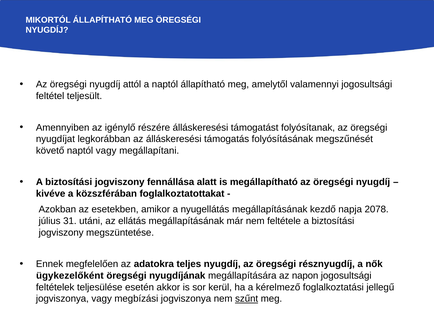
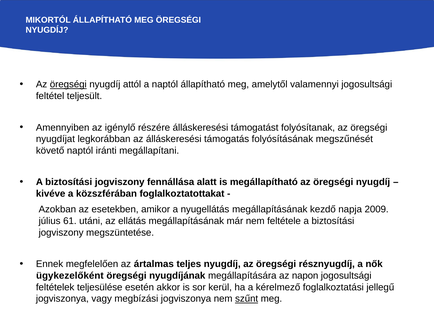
öregségi underline: none -> present (68, 85)
naptól vagy: vagy -> iránti (106, 151)
2078: 2078 -> 2009 (377, 210)
31: 31 -> 61 (70, 221)
adatokra: adatokra -> ártalmas (154, 264)
